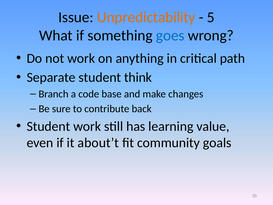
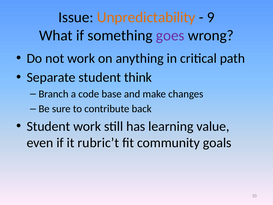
5: 5 -> 9 (211, 17)
goes colour: blue -> purple (170, 35)
about’t: about’t -> rubric’t (98, 143)
